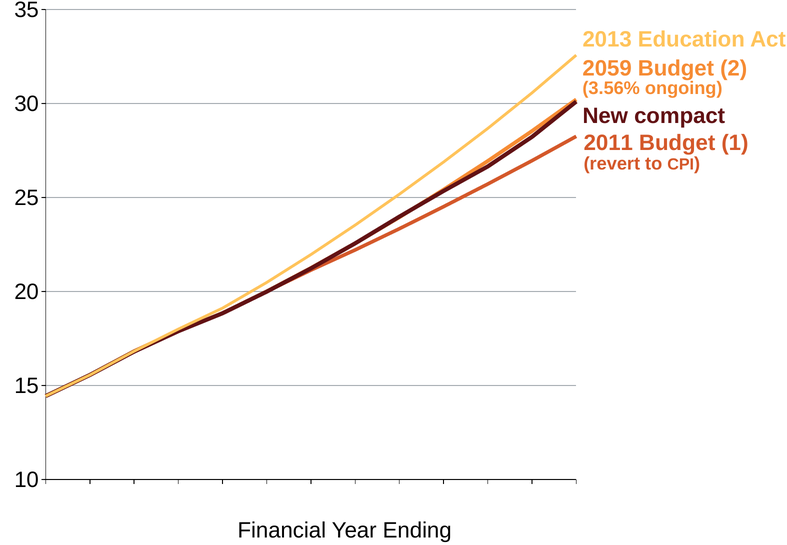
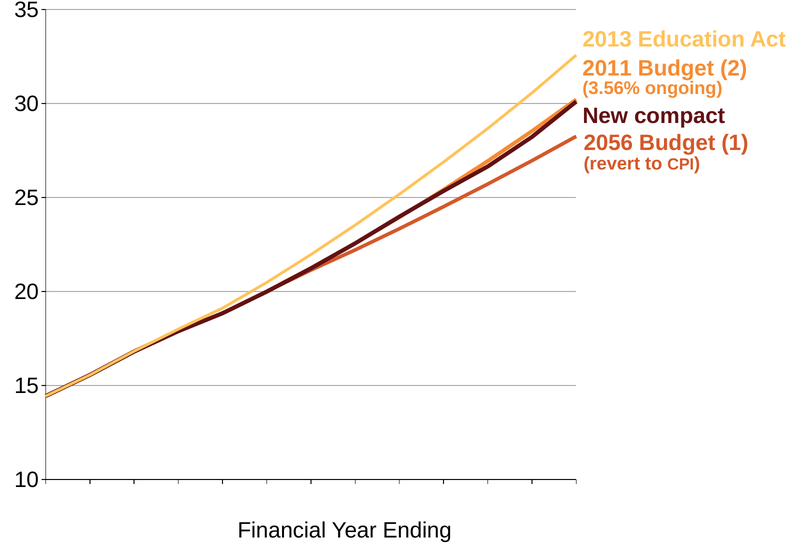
2059: 2059 -> 2011 (607, 69)
2011: 2011 -> 2056 (608, 143)
